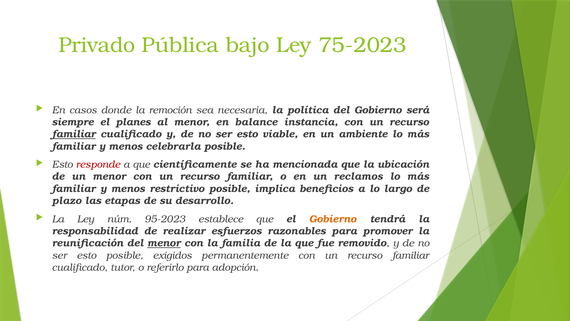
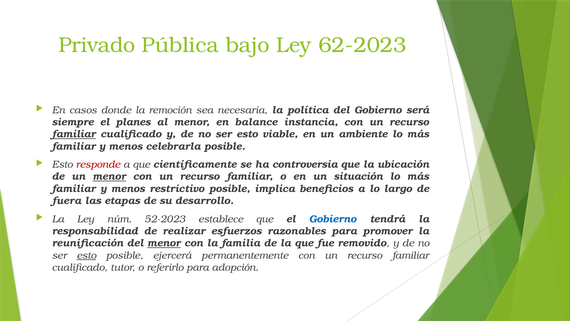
75-2023: 75-2023 -> 62-2023 (362, 45)
mencionada: mencionada -> controversia (305, 164)
menor underline: none -> present (109, 176)
reclamos: reclamos -> situación (358, 176)
plazo: plazo -> fuera (67, 201)
95-2023: 95-2023 -> 52-2023 (165, 219)
Gobierno colour: orange -> blue (333, 219)
esto underline: none -> present (87, 255)
exigidos: exigidos -> ejercerá (172, 255)
